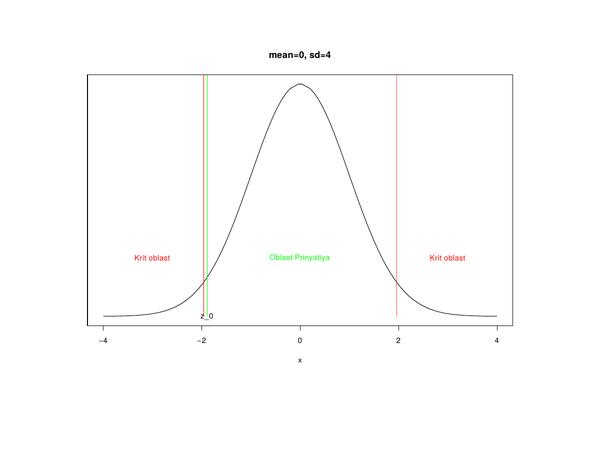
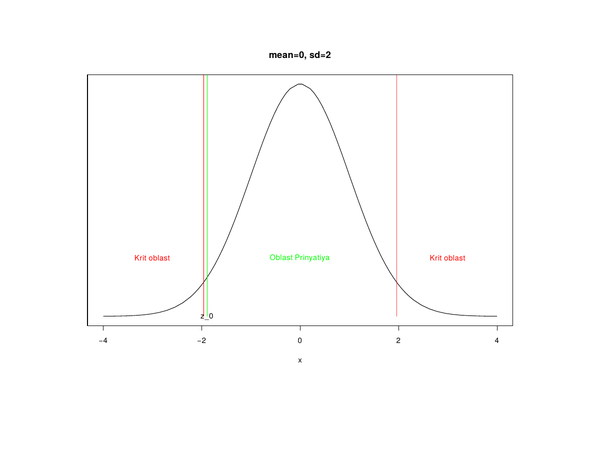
sd=4: sd=4 -> sd=2 (320, 55)
